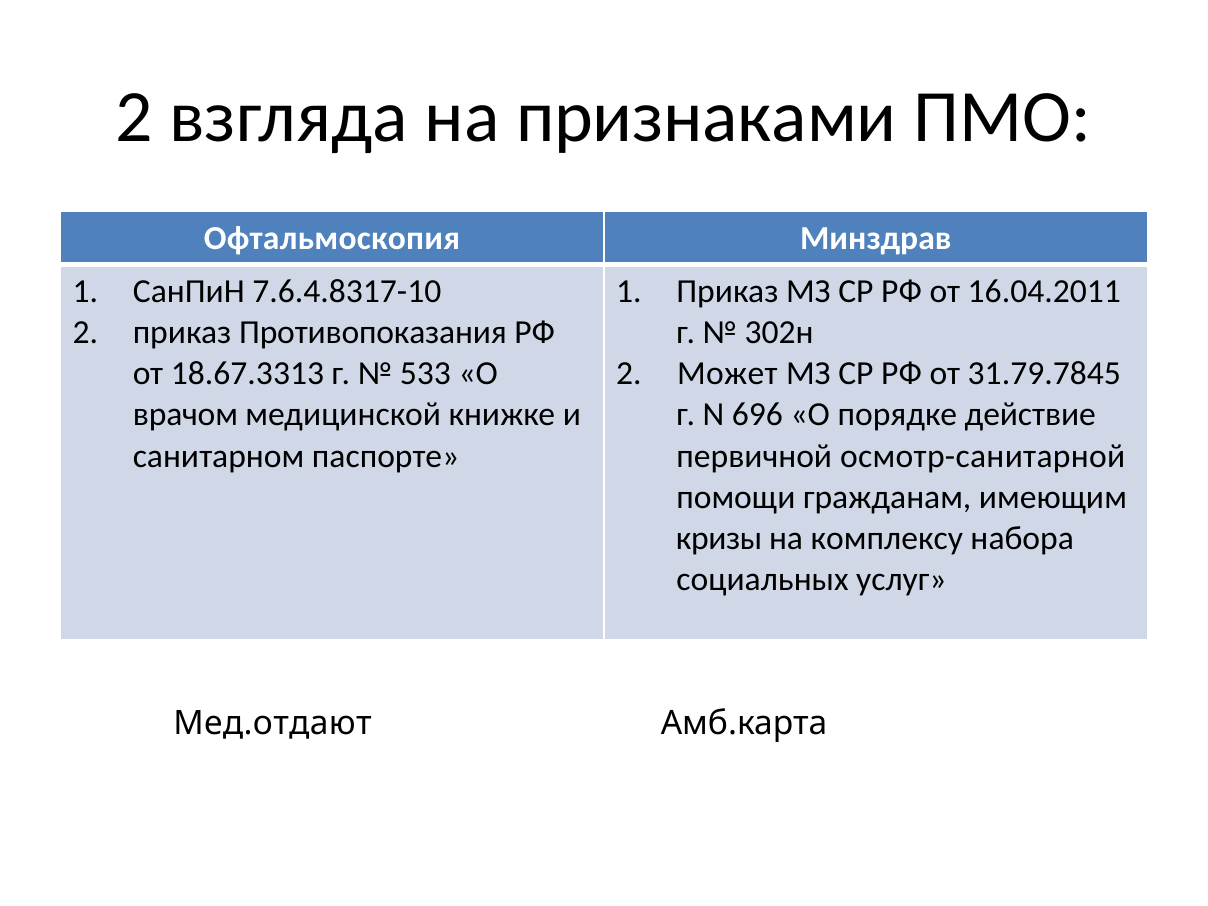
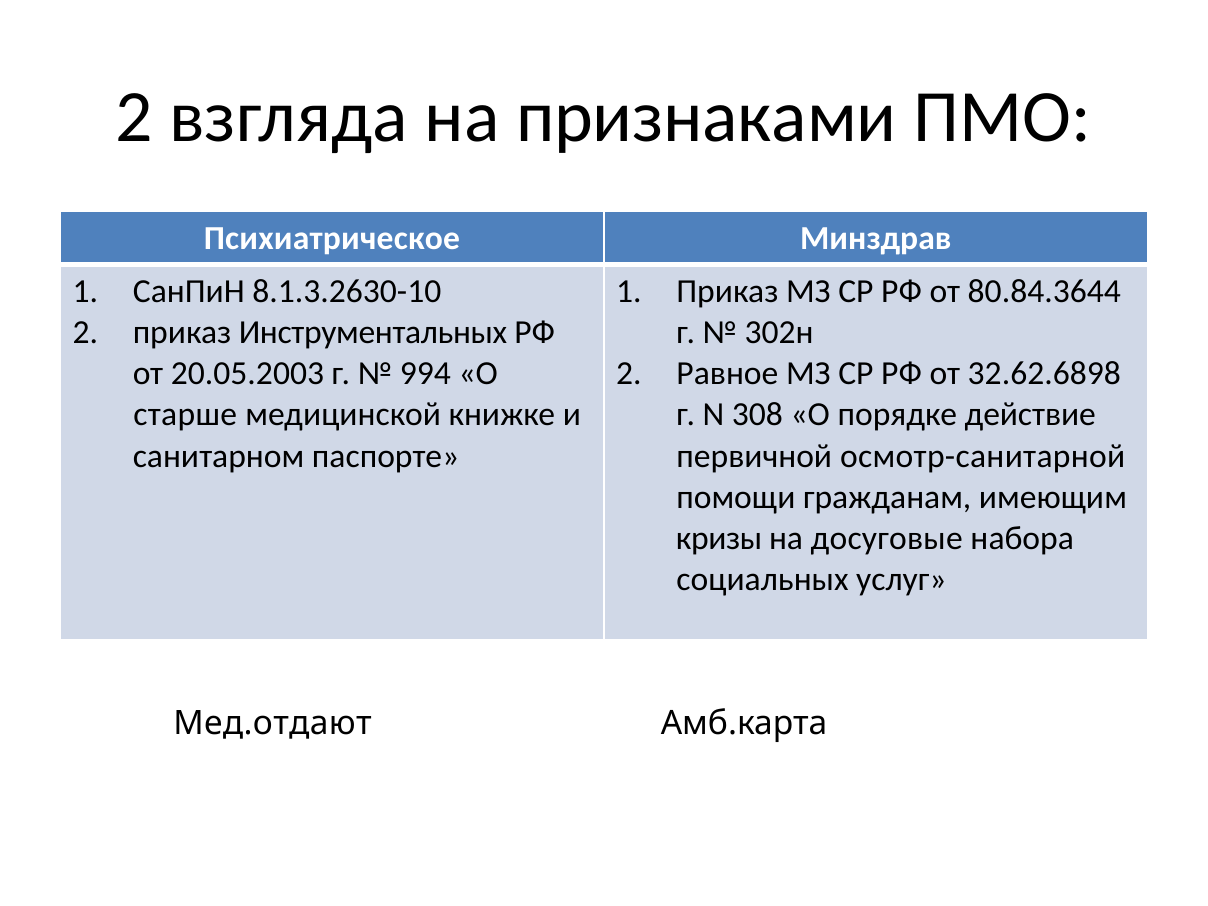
Офтальмоскопия: Офтальмоскопия -> Психиатрическое (332, 238)
7.6.4.8317-10: 7.6.4.8317-10 -> 8.1.3.2630-10 (347, 292)
16.04.2011: 16.04.2011 -> 80.84.3644 (1044, 292)
Противопоказания: Противопоказания -> Инструментальных (373, 333)
18.67.3313: 18.67.3313 -> 20.05.2003 (247, 374)
533: 533 -> 994 (425, 374)
Может: Может -> Равное (727, 374)
31.79.7845: 31.79.7845 -> 32.62.6898 (1044, 374)
врачом: врачом -> старше (185, 415)
696: 696 -> 308 (757, 415)
комплексу: комплексу -> досуговые (887, 538)
